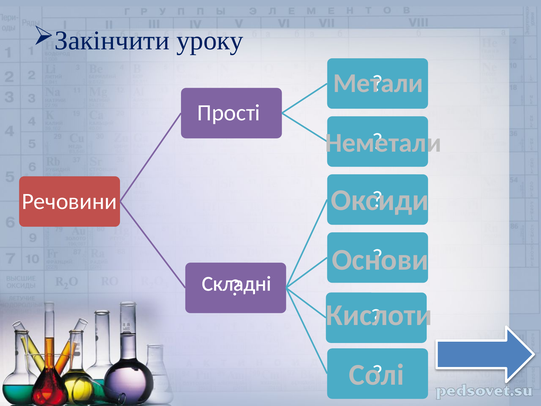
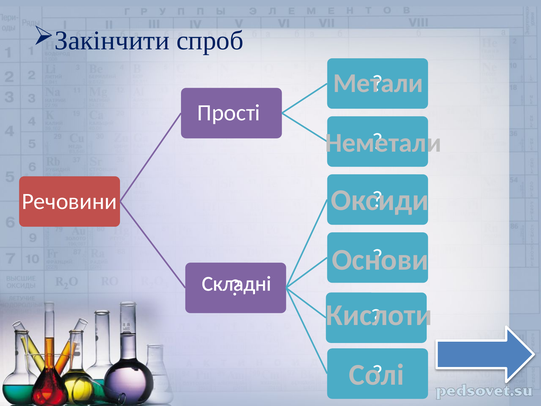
уроку: уроку -> спроб (210, 41)
